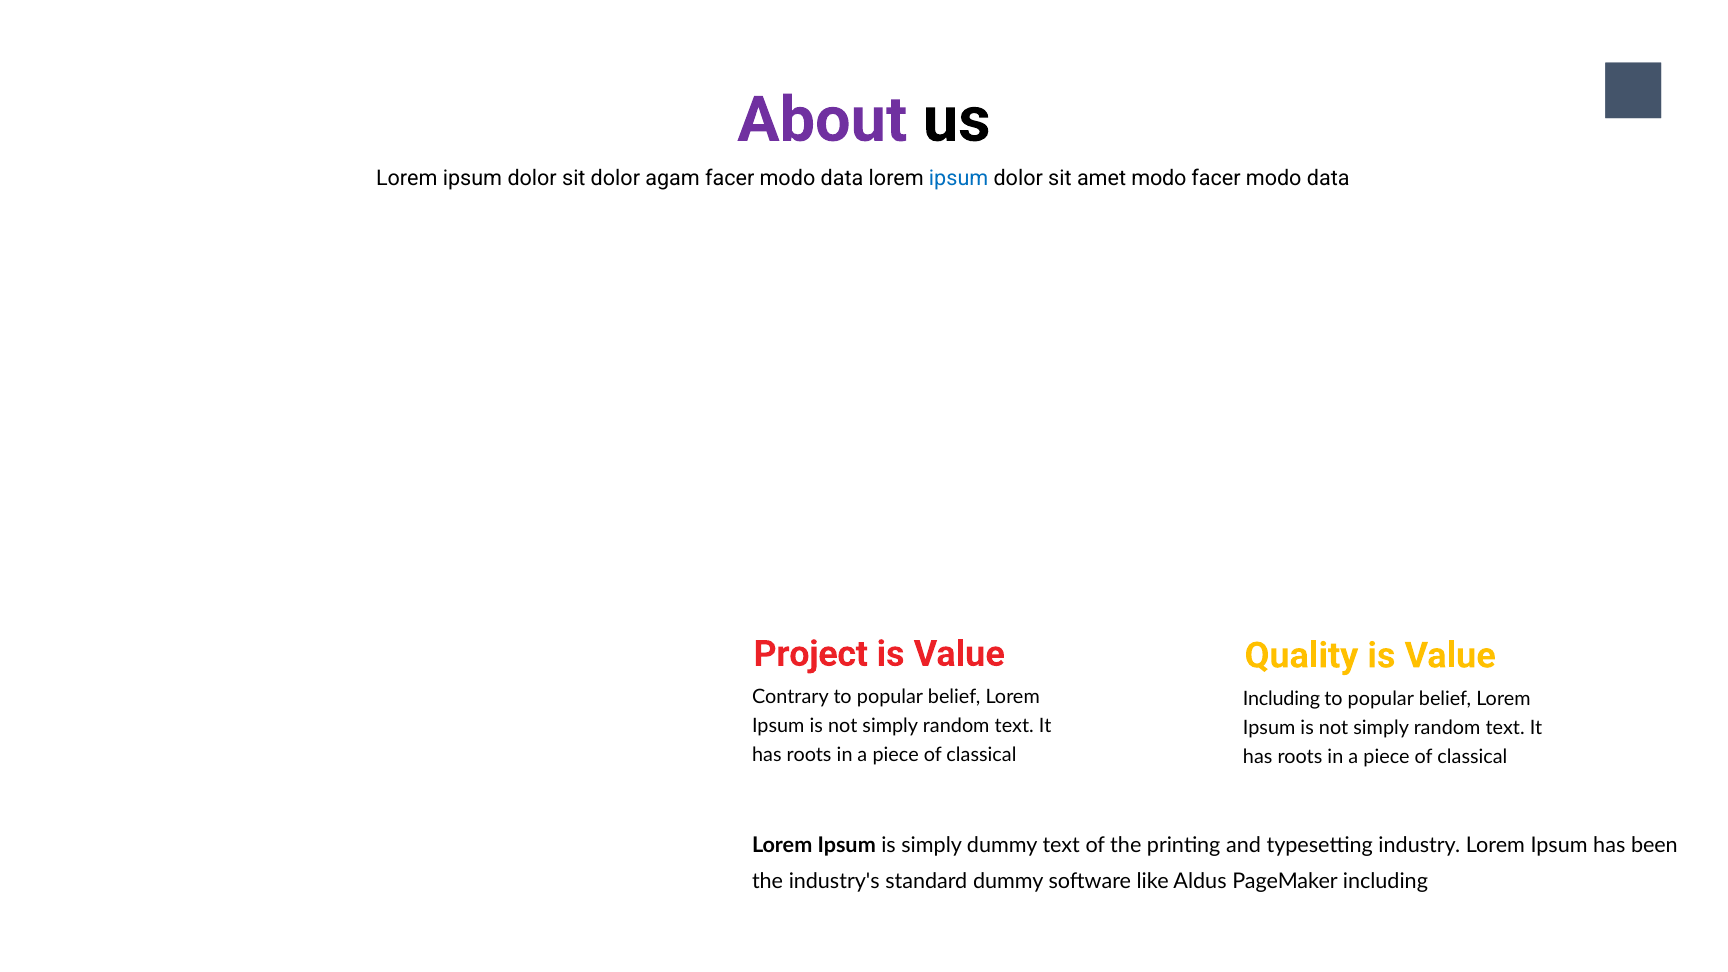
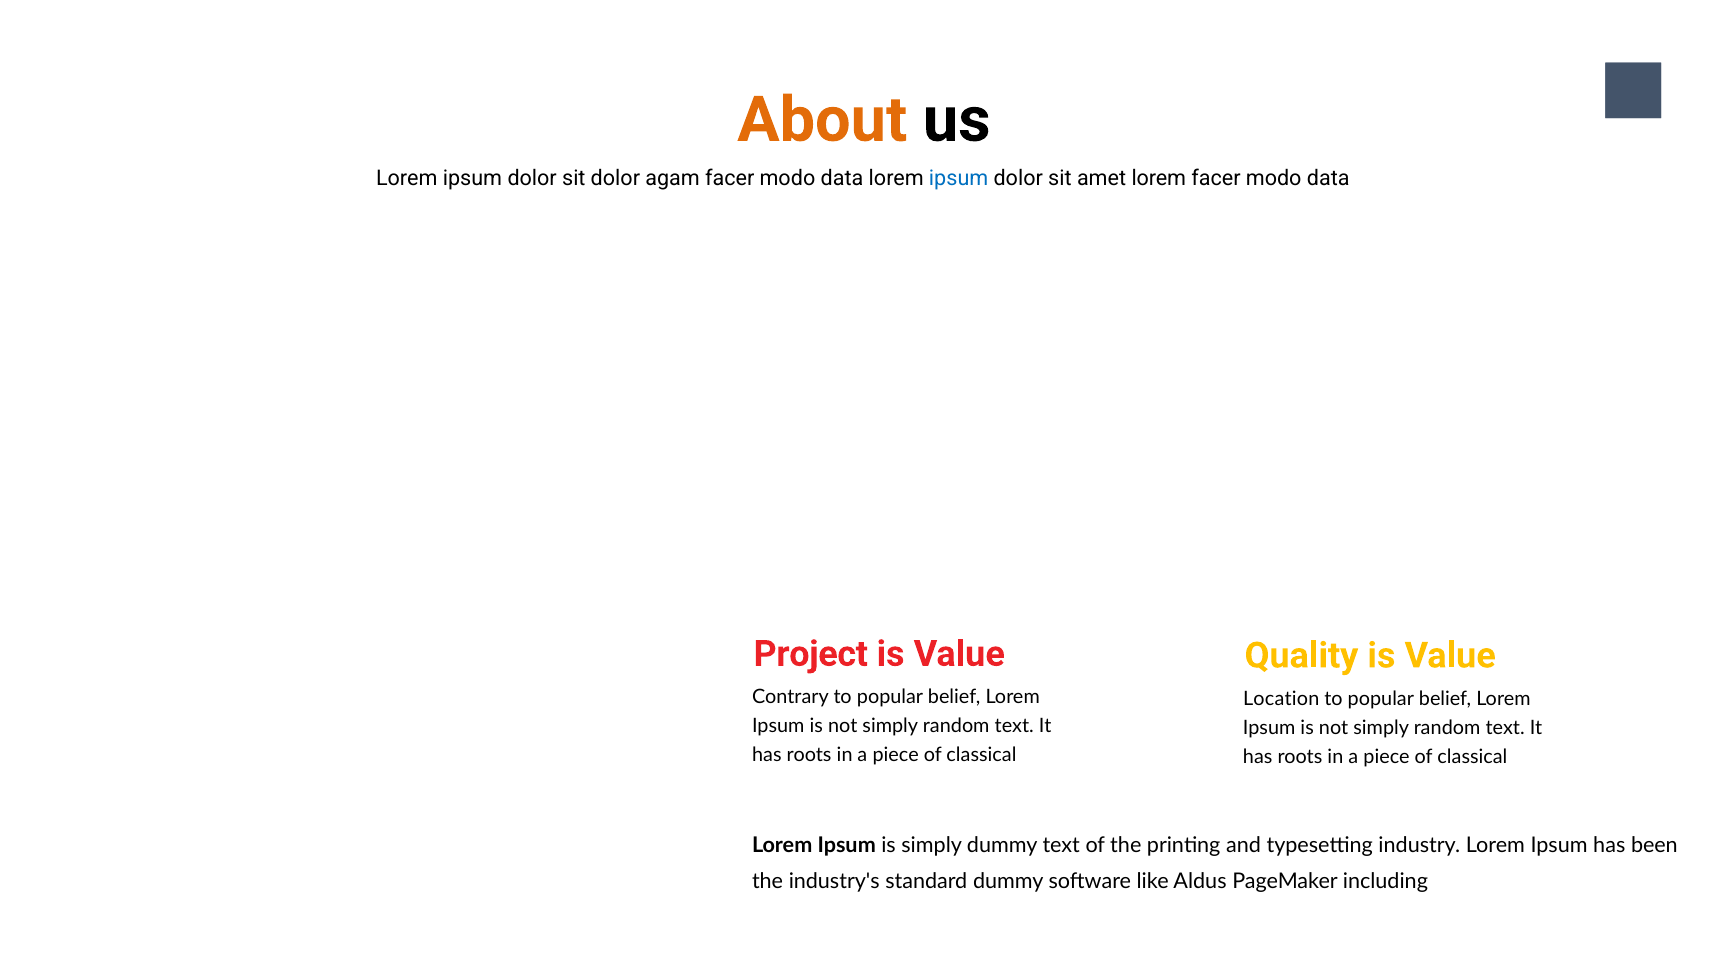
About colour: purple -> orange (822, 120)
amet modo: modo -> lorem (1159, 179)
Including: Including -> Location (1281, 699)
